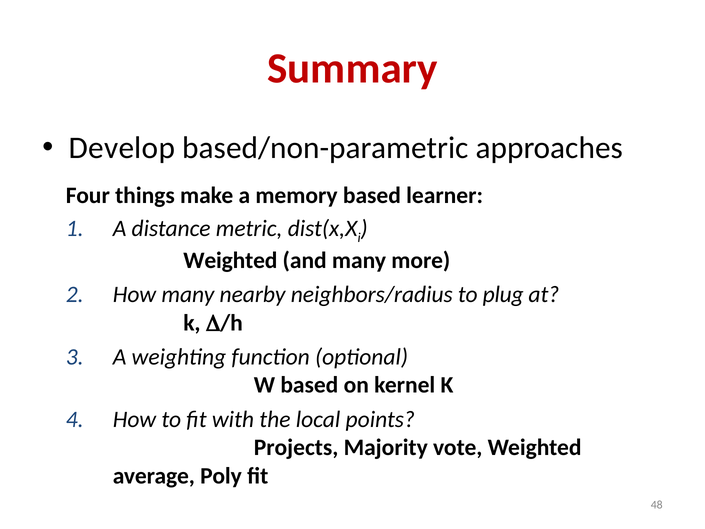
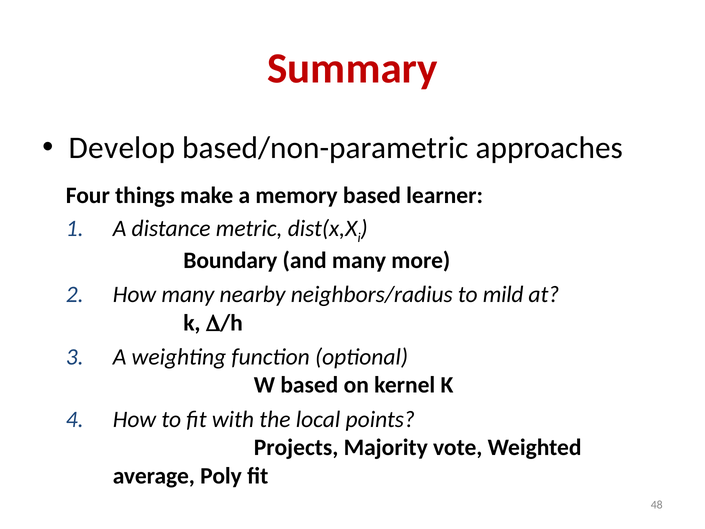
Weighted: Weighted -> Boundary (230, 260)
plug: plug -> mild (503, 295)
